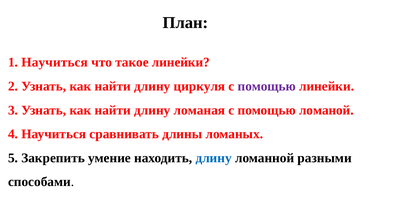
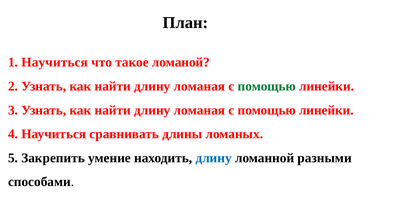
такое линейки: линейки -> ломаной (181, 62)
циркуля: циркуля -> ломаная (199, 86)
помощью colour: purple -> green (267, 86)
ломаной: ломаной -> линейки (326, 110)
